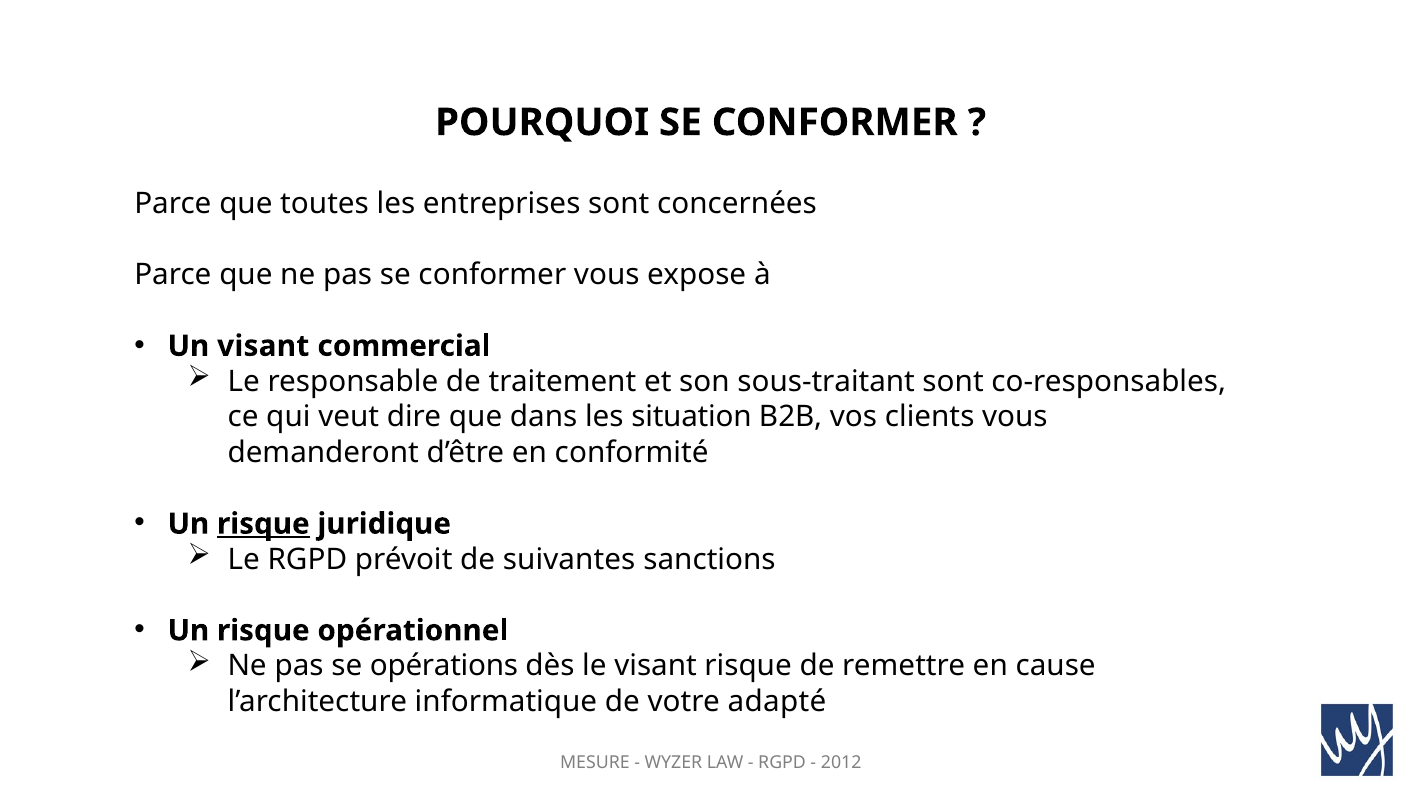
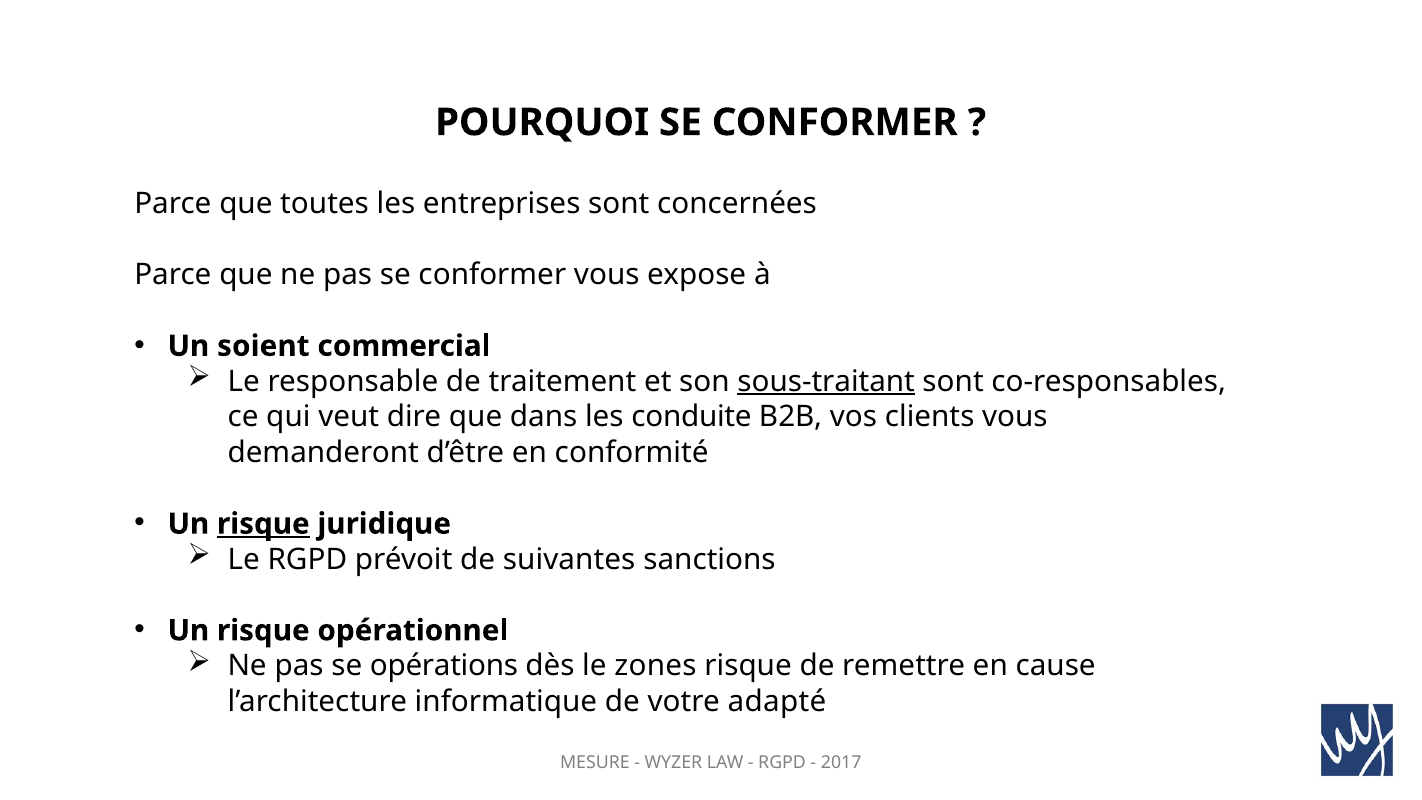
Un visant: visant -> soient (263, 346)
sous-traitant underline: none -> present (826, 382)
situation: situation -> conduite (692, 417)
le visant: visant -> zones (655, 666)
2012: 2012 -> 2017 (841, 762)
